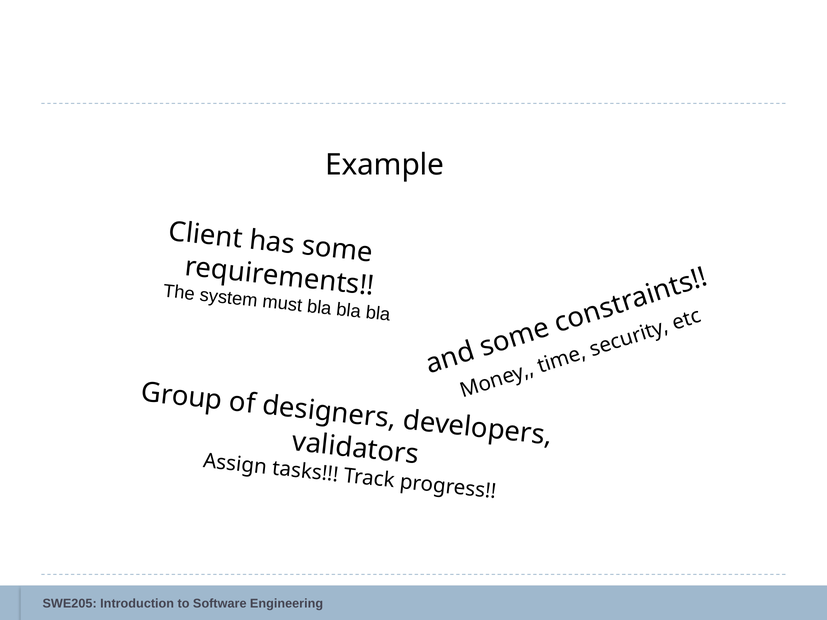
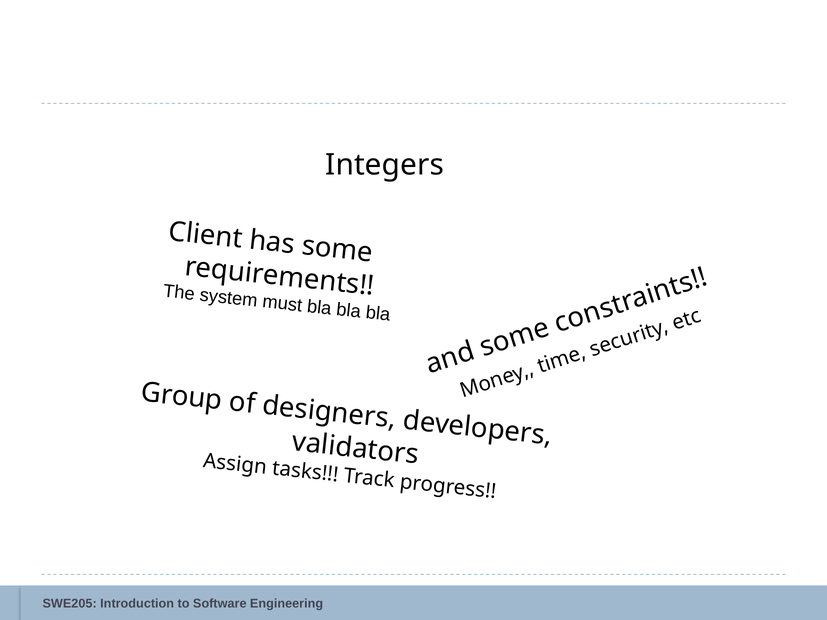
Example: Example -> Integers (385, 165)
